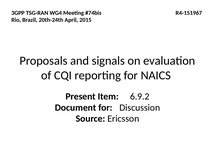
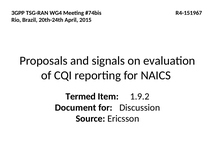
Present: Present -> Termed (81, 97)
6.9.2: 6.9.2 -> 1.9.2 (140, 97)
